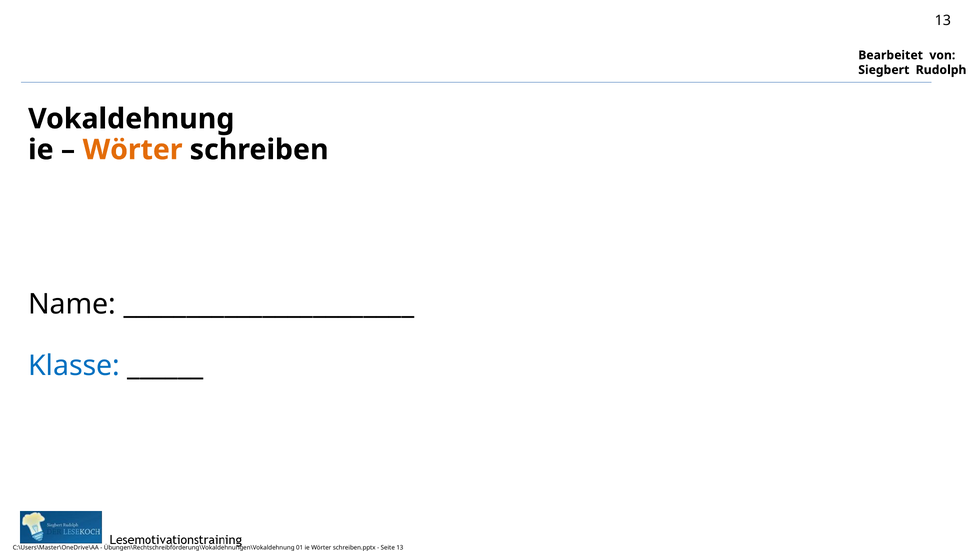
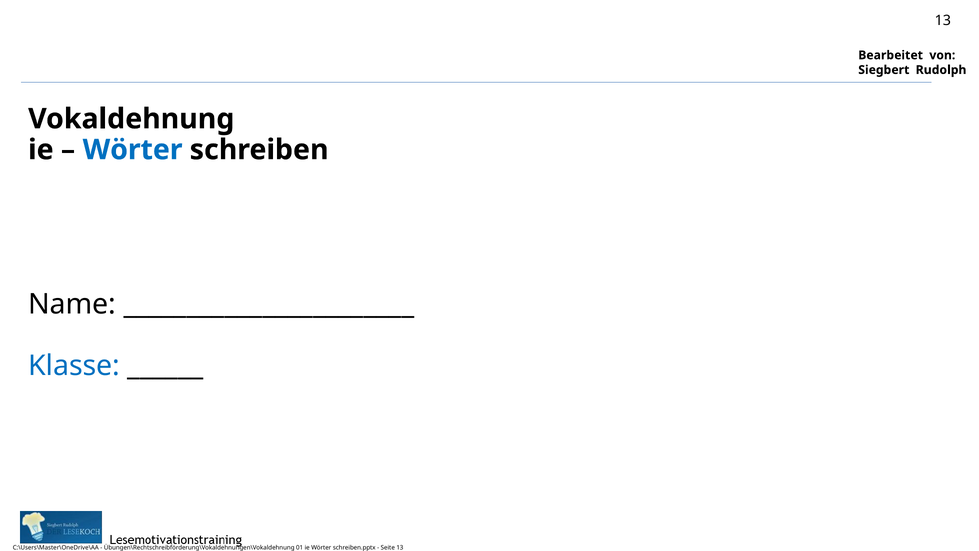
Wörter colour: orange -> blue (133, 150)
